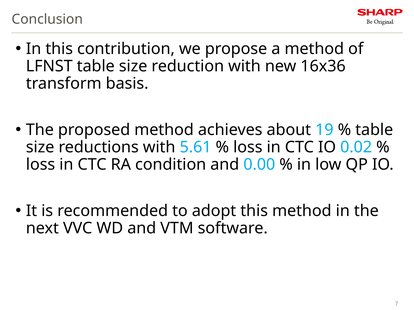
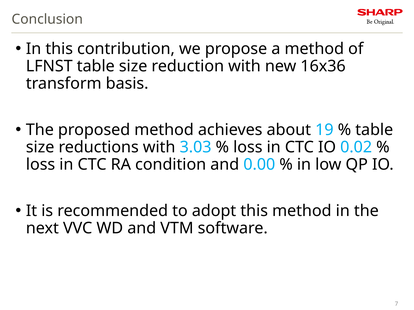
5.61: 5.61 -> 3.03 (196, 147)
